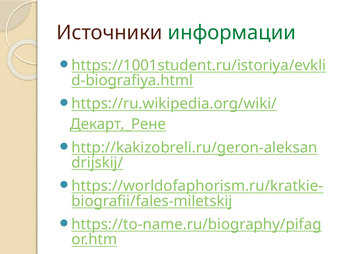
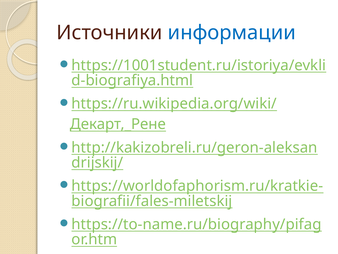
информации colour: green -> blue (232, 33)
